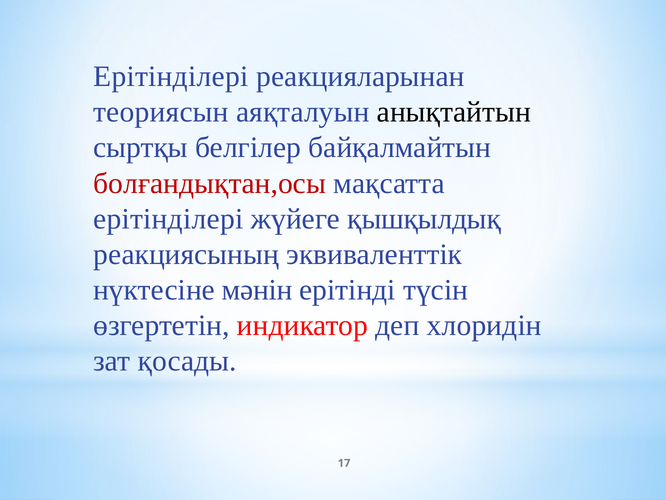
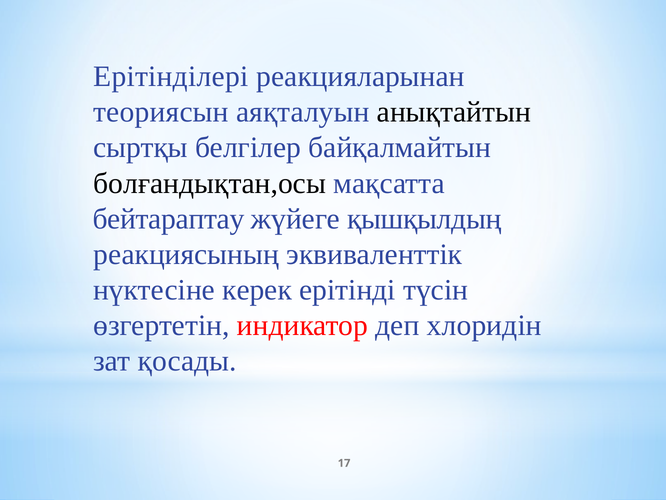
болғандықтан,осы colour: red -> black (210, 183)
ерітінділері: ерітінділері -> бейтараптау (169, 219)
қышқылдық: қышқылдық -> қышқылдың (424, 219)
мәнін: мәнін -> керек (257, 290)
